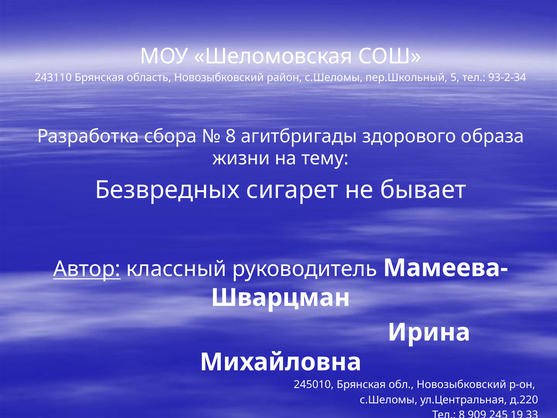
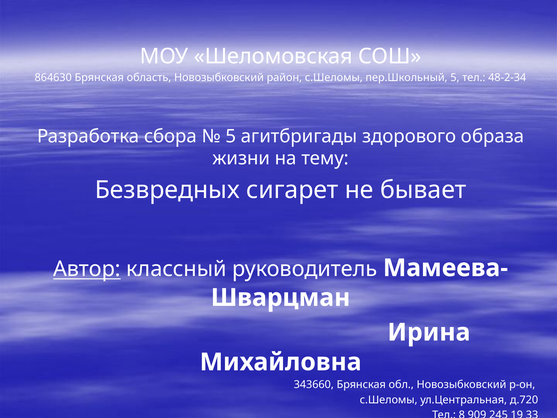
243110: 243110 -> 864630 (53, 77)
93-2-34: 93-2-34 -> 48-2-34 (507, 77)
8: 8 -> 5 (231, 136)
245010: 245010 -> 343660 (314, 384)
д.220: д.220 -> д.720 (524, 400)
